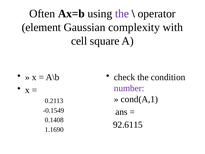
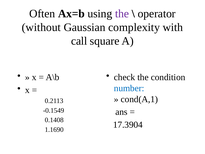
element: element -> without (41, 27)
cell: cell -> call (79, 41)
number colour: purple -> blue (129, 88)
92.6115: 92.6115 -> 17.3904 (128, 125)
